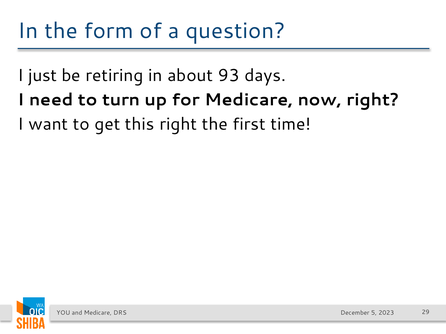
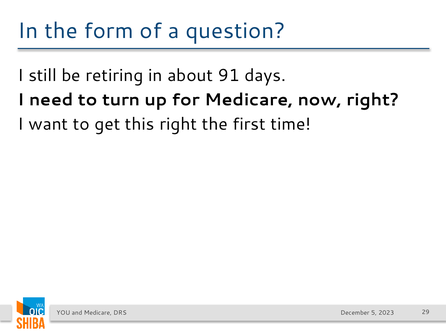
just: just -> still (43, 76)
93: 93 -> 91 (229, 76)
